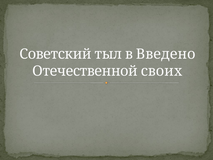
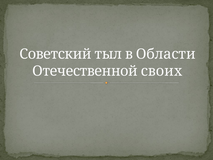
Введено: Введено -> Области (166, 54)
